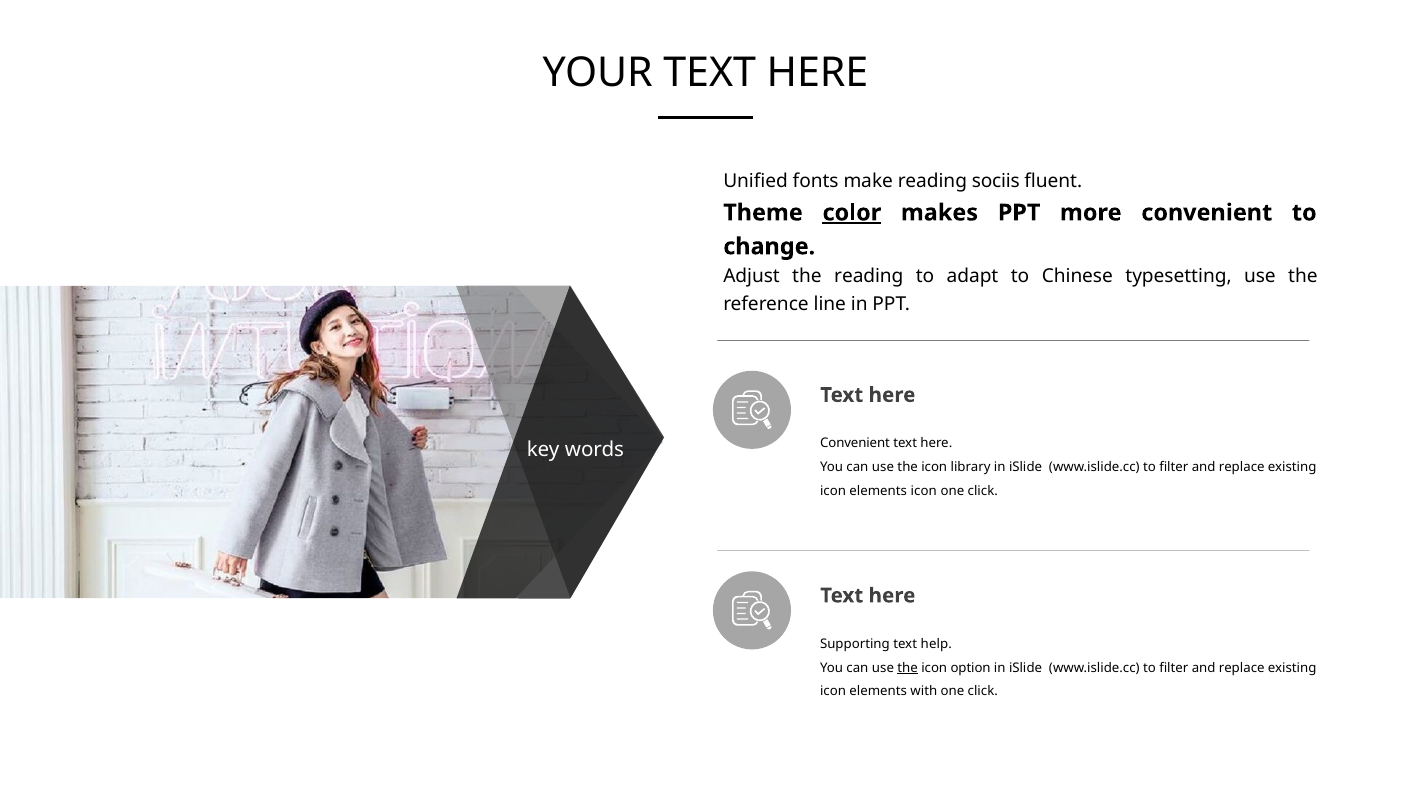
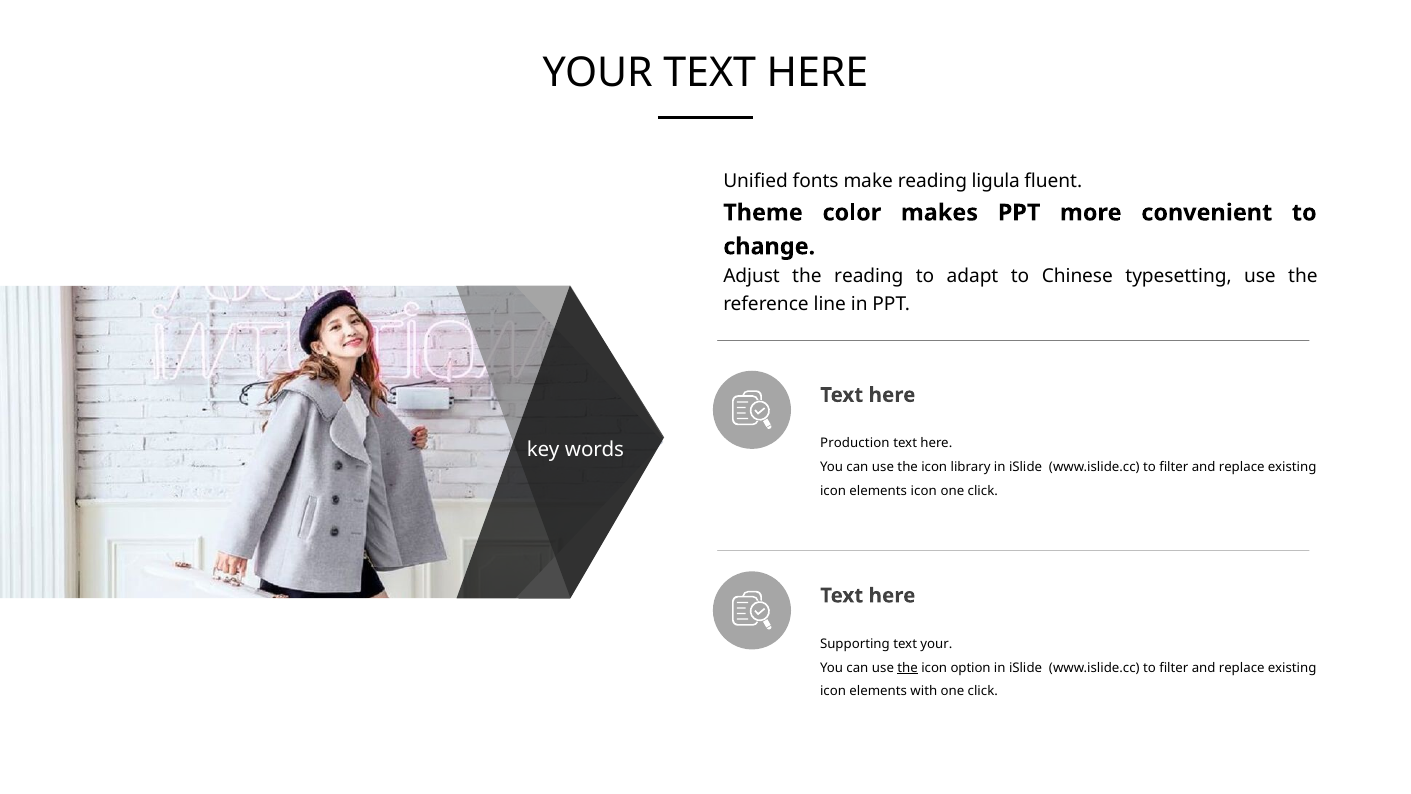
sociis: sociis -> ligula (996, 181)
color underline: present -> none (852, 213)
Convenient: Convenient -> Production (855, 443)
text help: help -> your (936, 643)
